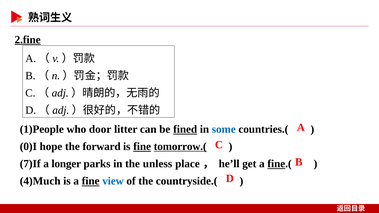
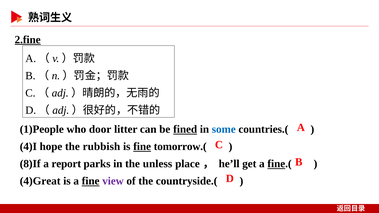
0)I: 0)I -> 4)I (28, 147)
forward: forward -> rubbish (101, 147)
tomorrow.( underline: present -> none (180, 147)
7)If: 7)If -> 8)If (30, 164)
longer: longer -> report (66, 164)
4)Much: 4)Much -> 4)Great (40, 181)
view colour: blue -> purple (113, 181)
